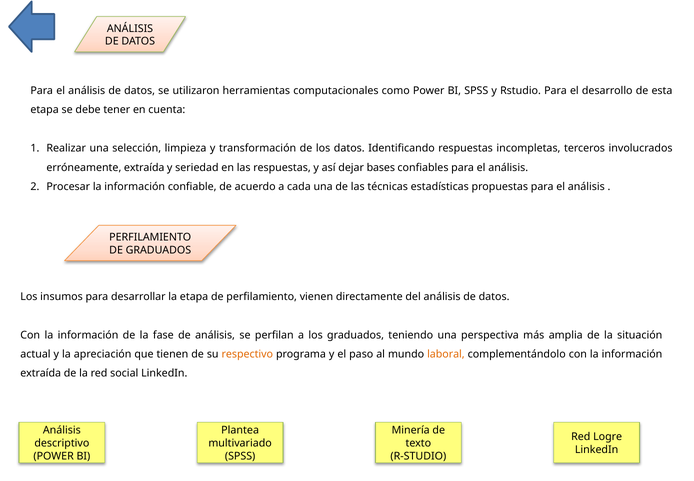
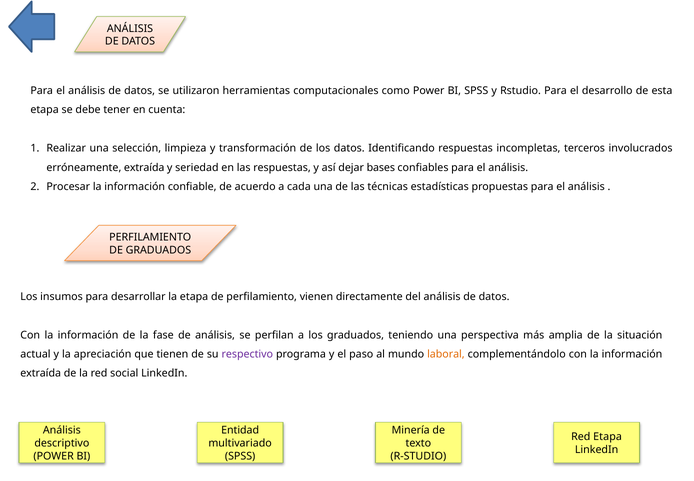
respectivo colour: orange -> purple (247, 354)
Plantea: Plantea -> Entidad (240, 430)
Red Logre: Logre -> Etapa (608, 436)
